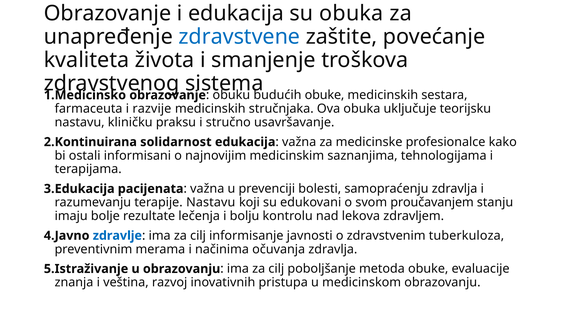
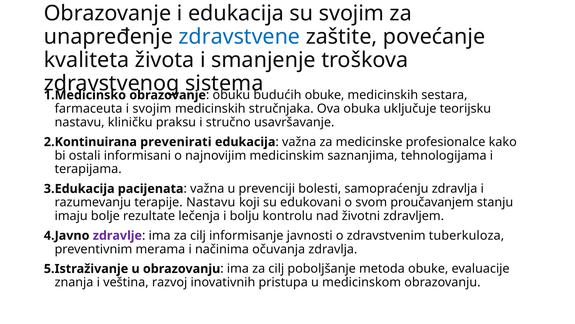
su obuka: obuka -> svojim (351, 13)
i razvije: razvije -> svojim (152, 109)
solidarnost: solidarnost -> prevenirati (176, 142)
lekova: lekova -> životni (361, 216)
zdravlje colour: blue -> purple (117, 235)
